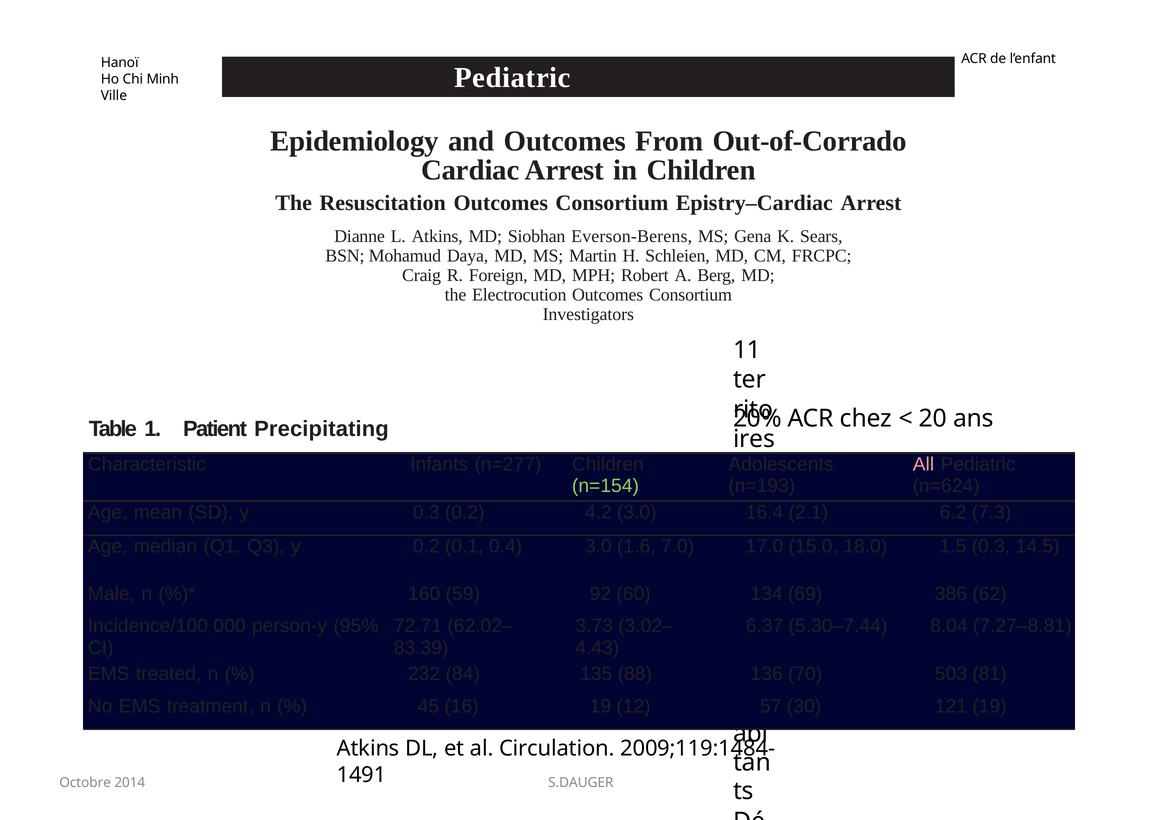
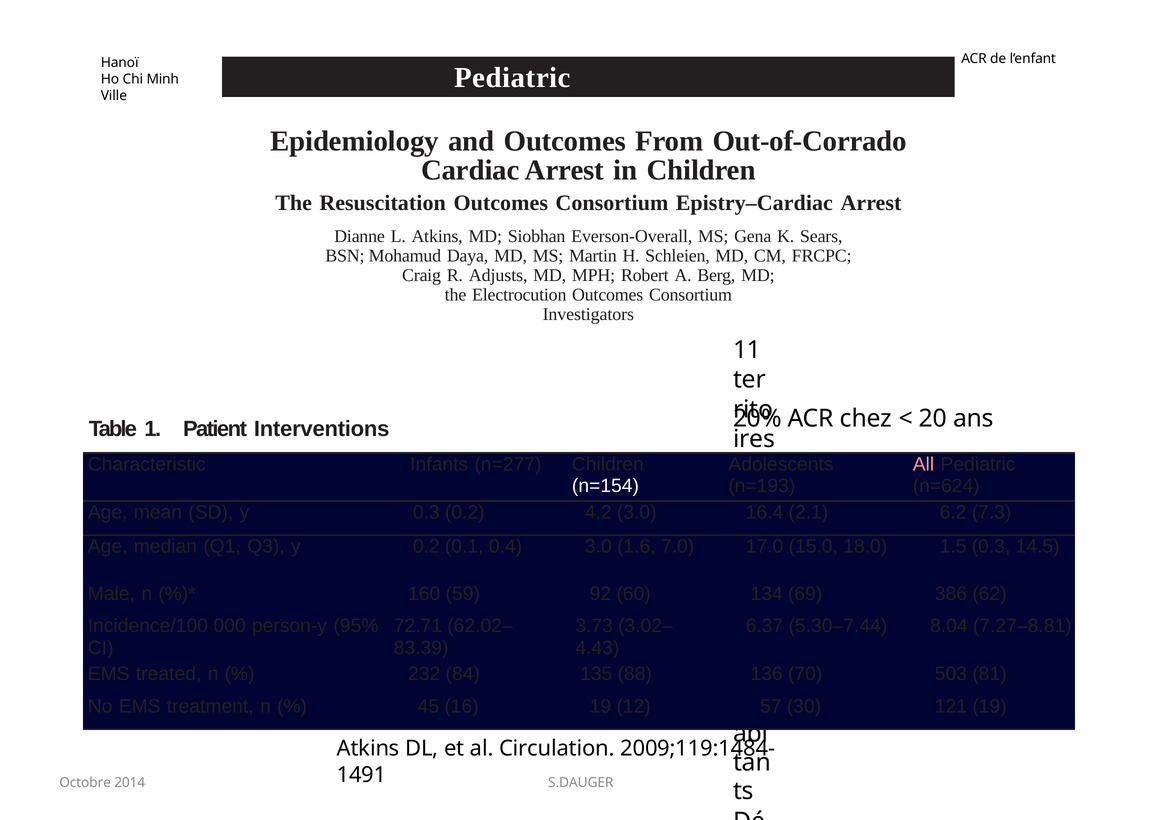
Everson-Berens: Everson-Berens -> Everson-Overall (632, 236)
Foreign: Foreign -> Adjusts (498, 275)
Precipitating: Precipitating -> Interventions (322, 429)
n=154 colour: light green -> white (605, 486)
